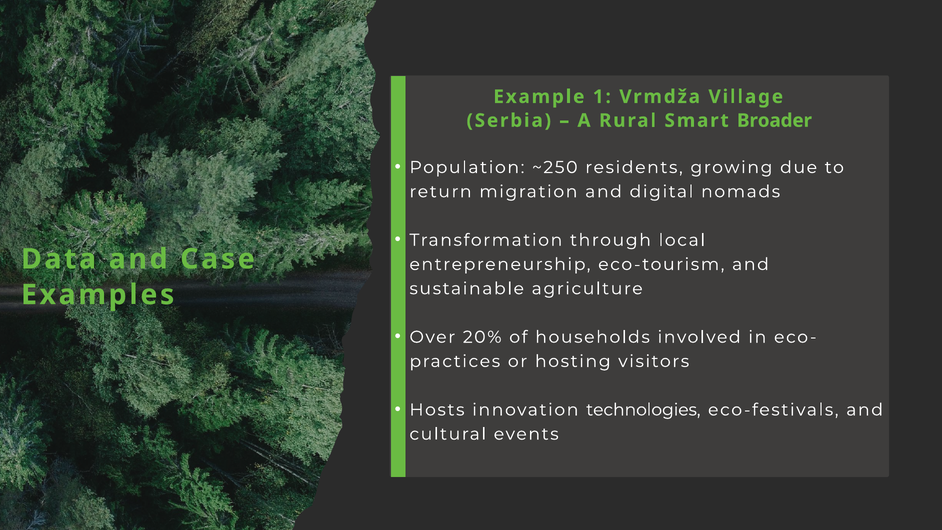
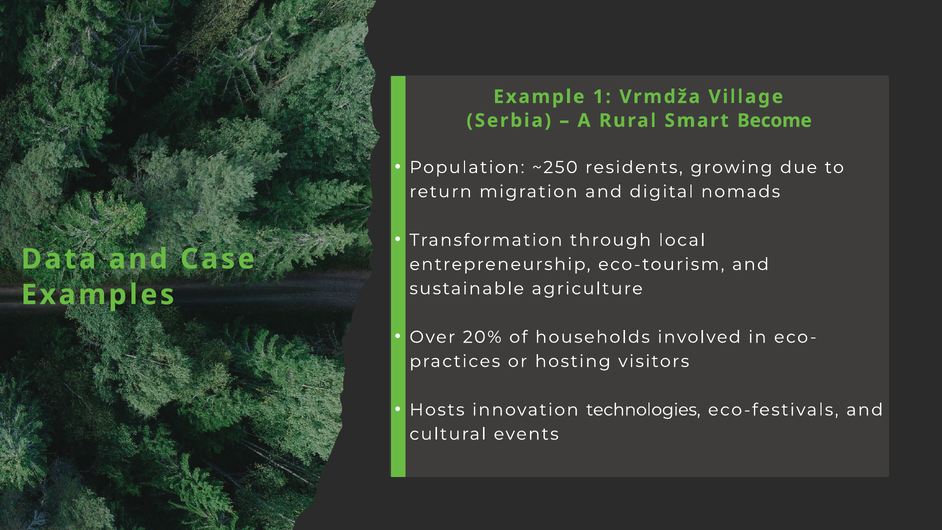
Broader: Broader -> Become (774, 121)
